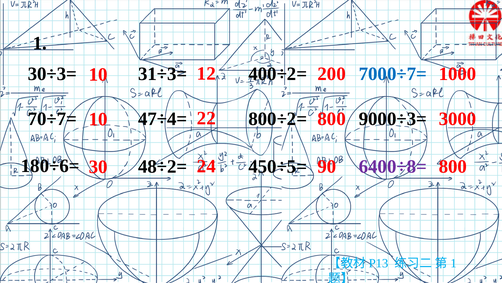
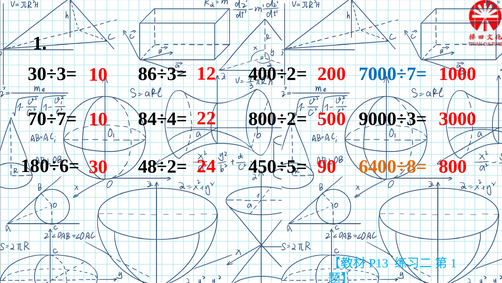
31÷3=: 31÷3= -> 86÷3= (163, 74)
47÷4=: 47÷4= -> 84÷4= (163, 119)
22 800: 800 -> 500 (332, 119)
6400÷8= colour: purple -> orange (393, 166)
